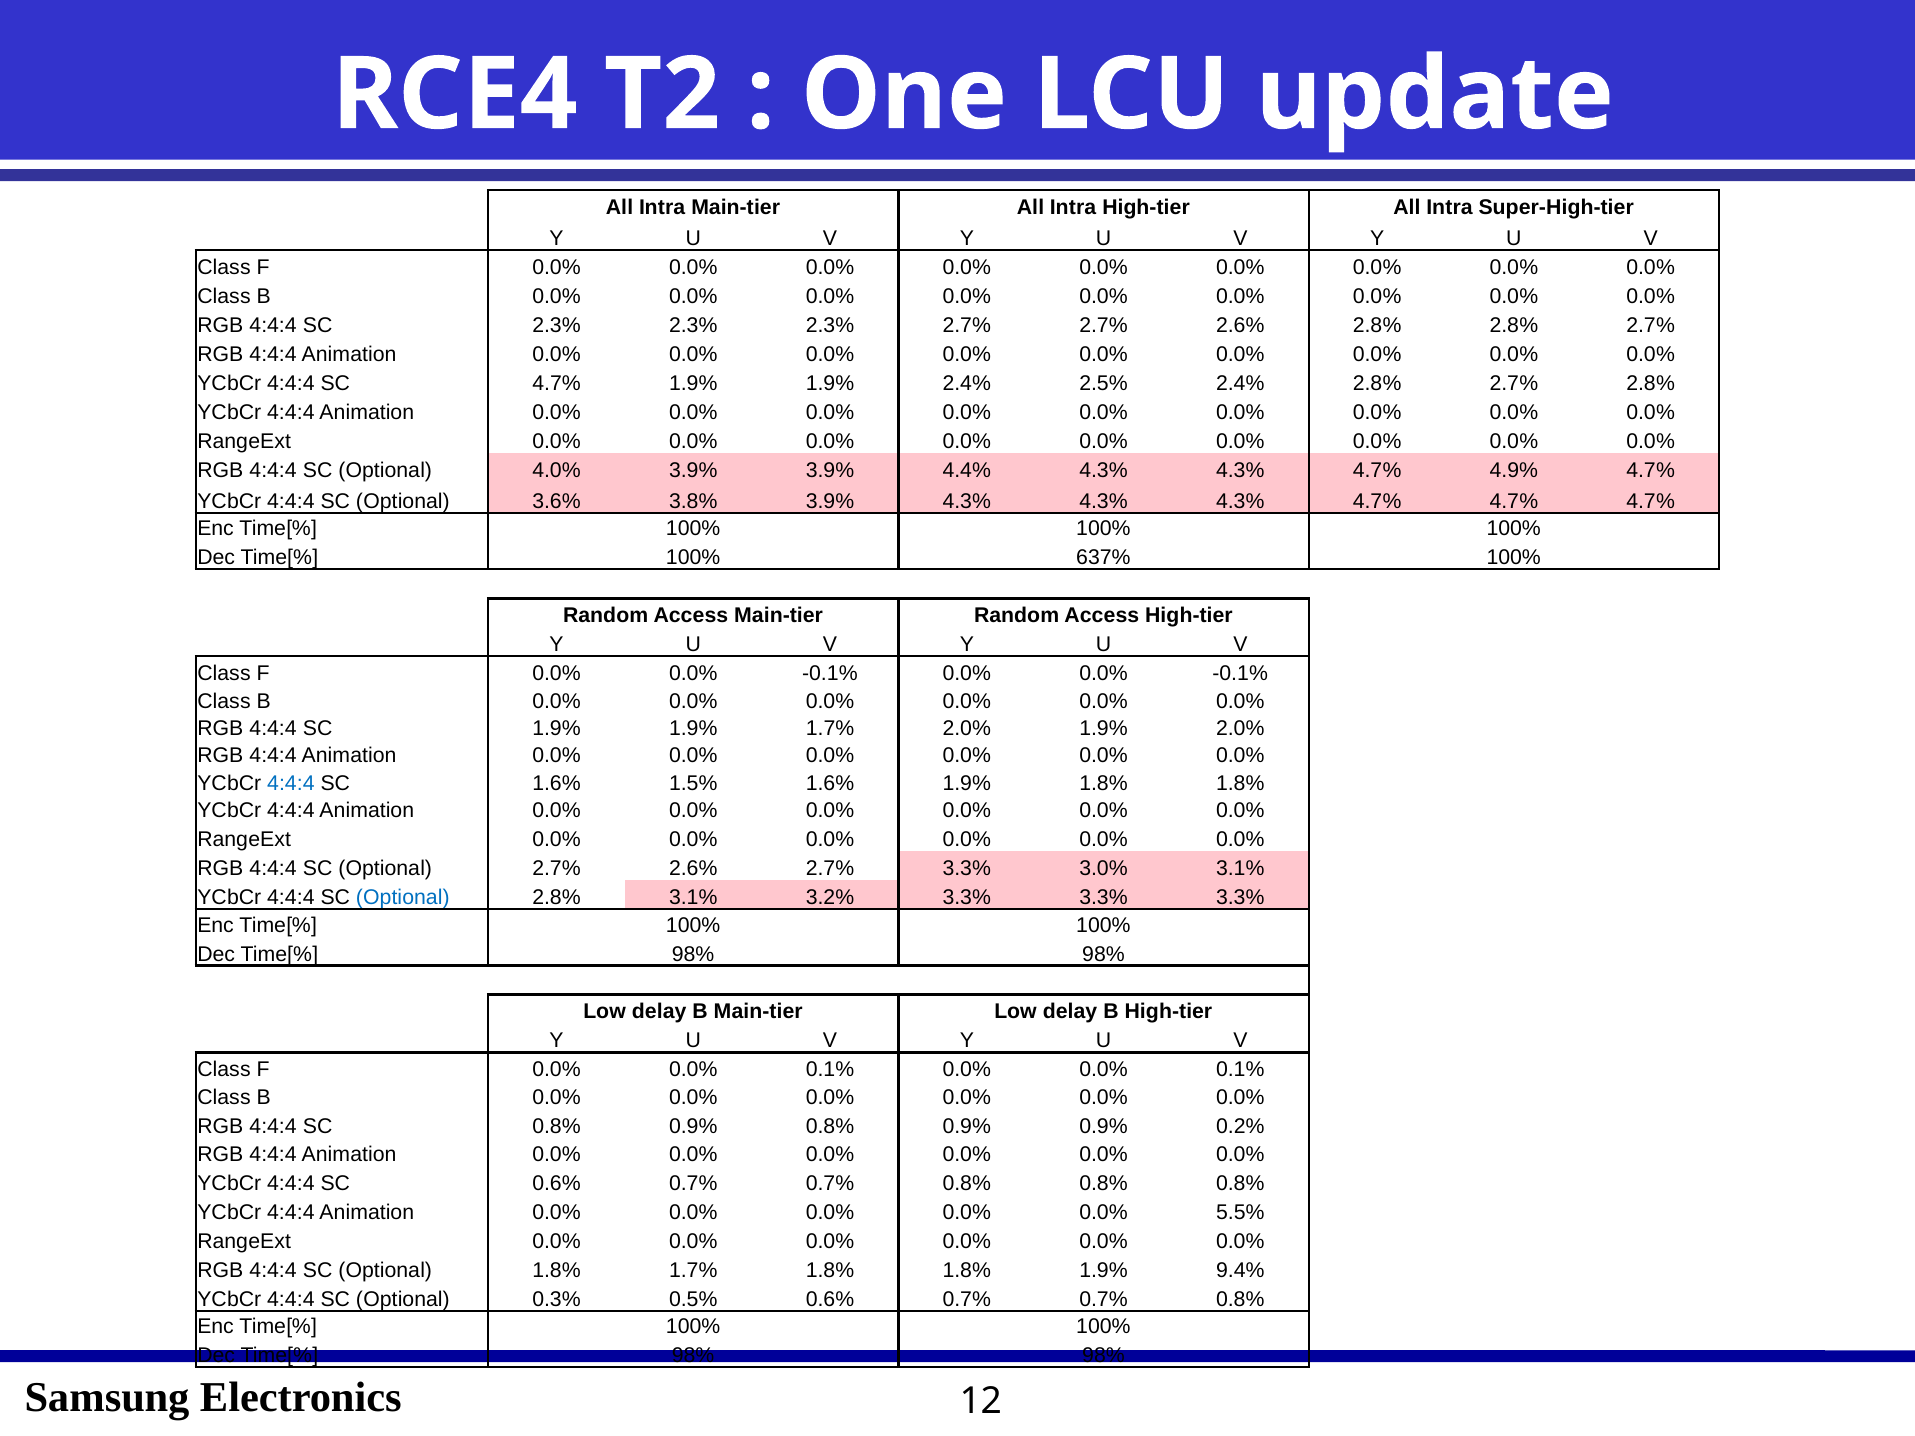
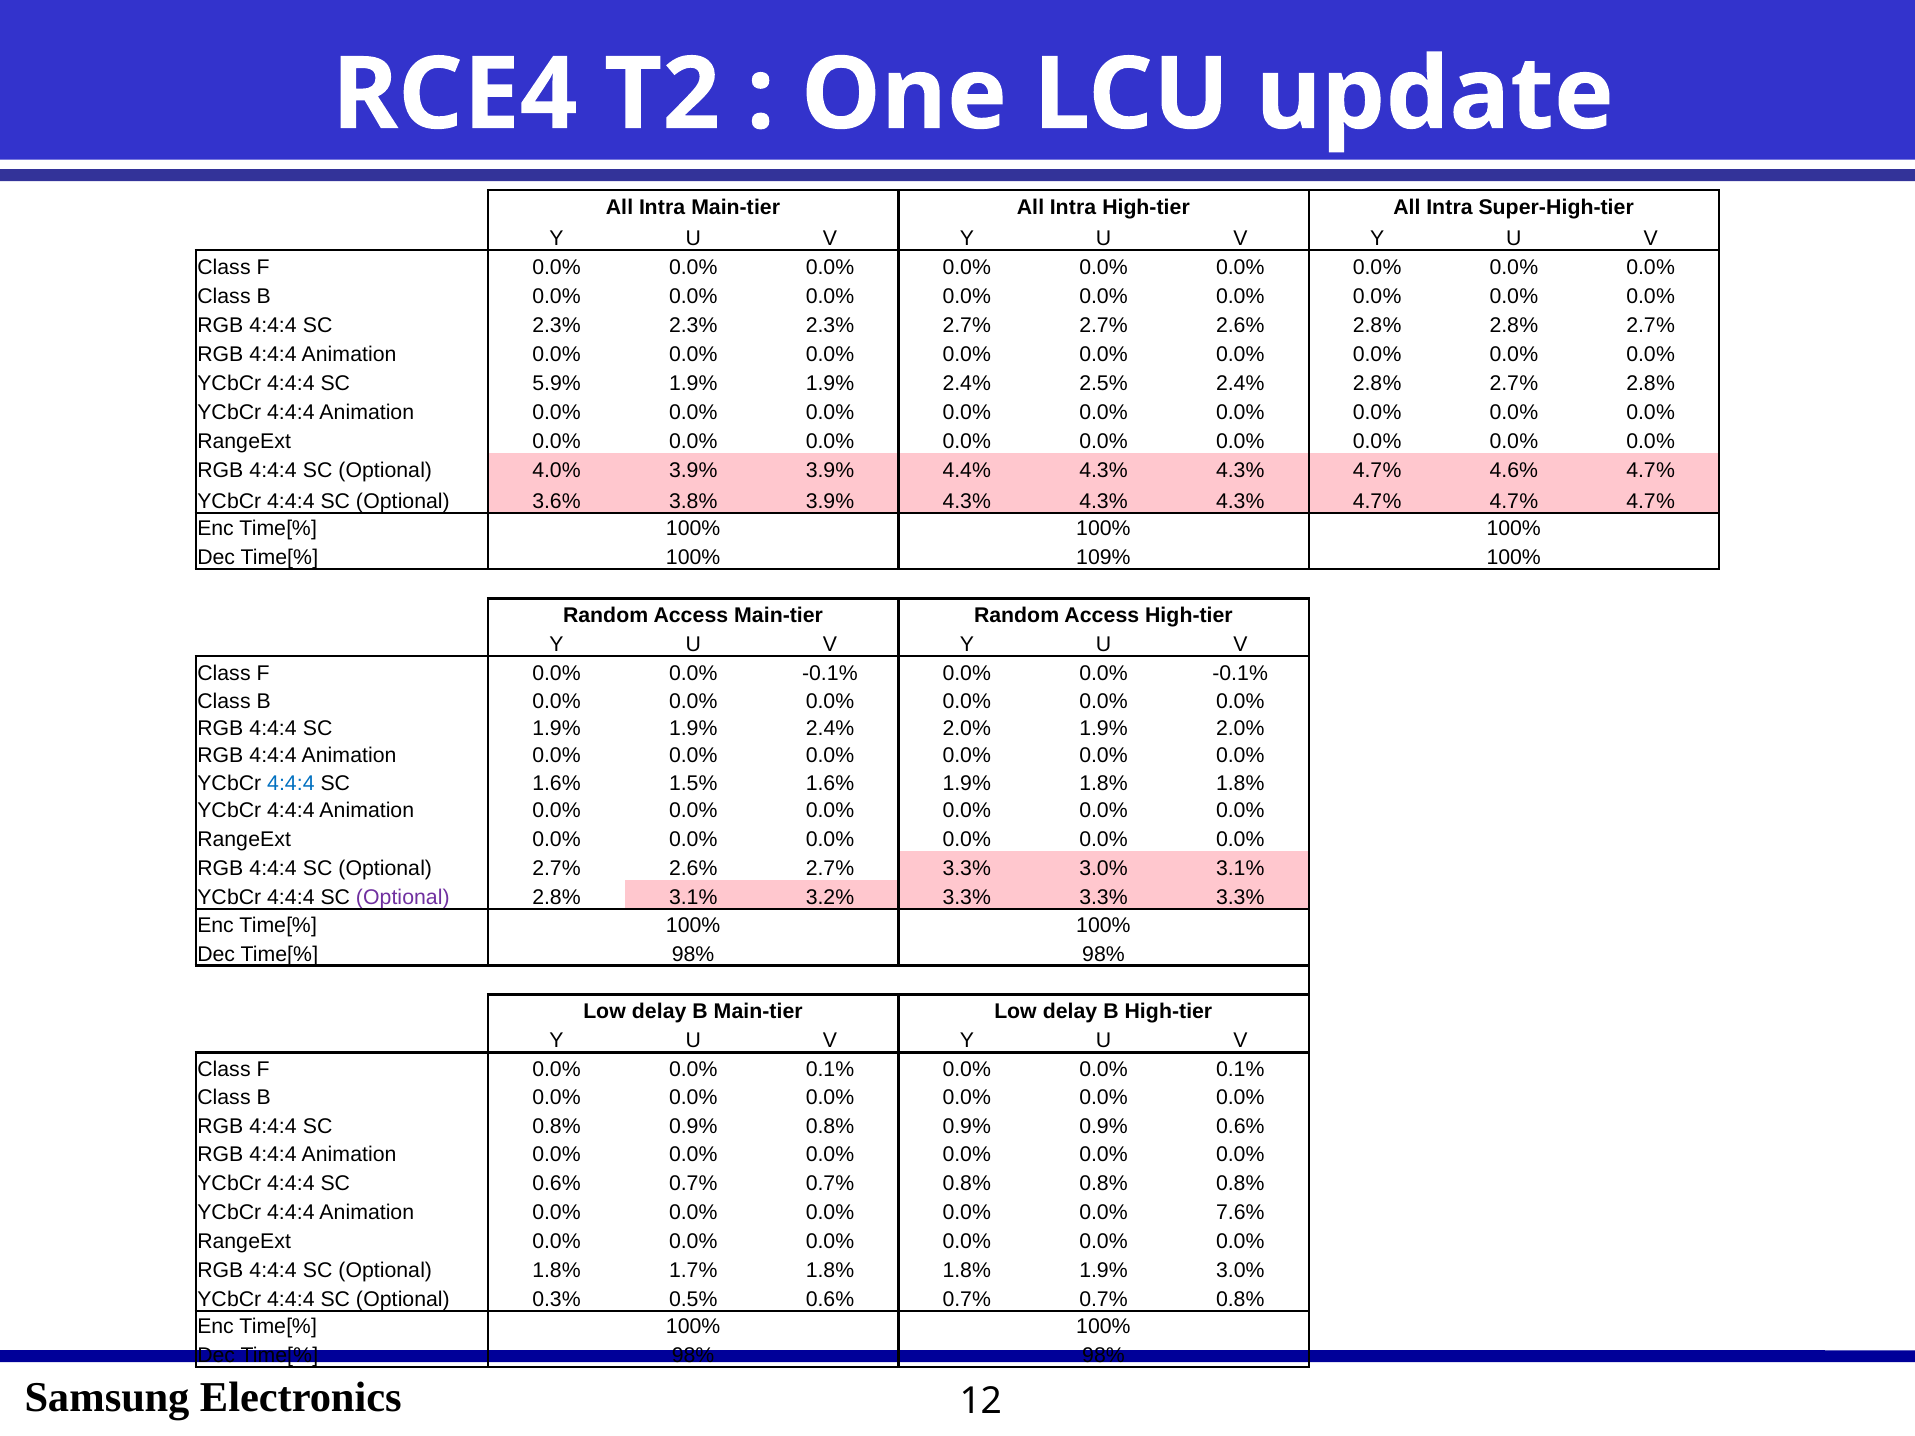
SC 4.7%: 4.7% -> 5.9% (557, 384)
4.9%: 4.9% -> 4.6% (1514, 471)
637%: 637% -> 109% (1103, 558)
SC 1.9% 1.9% 1.7%: 1.7% -> 2.4% (830, 729)
Optional colour: blue -> purple (403, 898)
0.9% 0.2%: 0.2% -> 0.6% (1240, 1126)
5.5%: 5.5% -> 7.6% (1240, 1213)
1.9% 9.4%: 9.4% -> 3.0% (1240, 1271)
